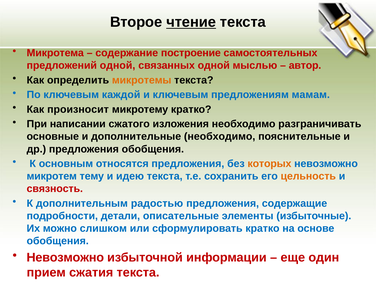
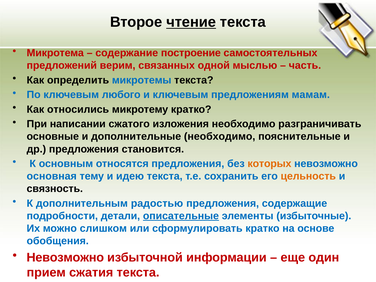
предложений одной: одной -> верим (118, 65)
автор: автор -> часть (305, 65)
микротемы colour: orange -> blue (142, 80)
каждой: каждой -> любого (121, 95)
произносит: произносит -> относились (78, 109)
предложения обобщения: обобщения -> становится (153, 149)
микротем: микротем -> основная (52, 176)
связность colour: red -> black (55, 189)
описательные underline: none -> present (181, 216)
